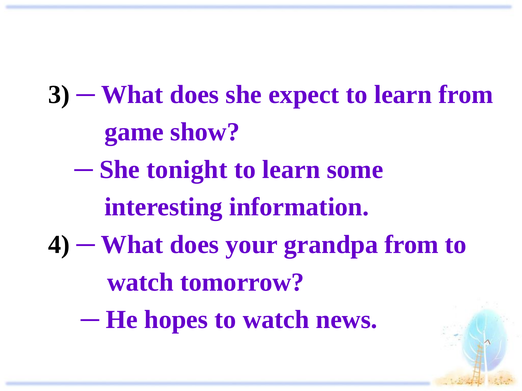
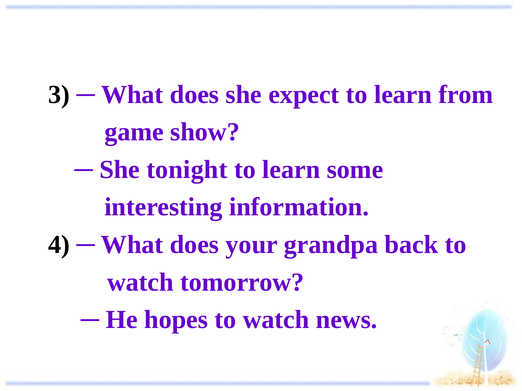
grandpa from: from -> back (411, 245)
